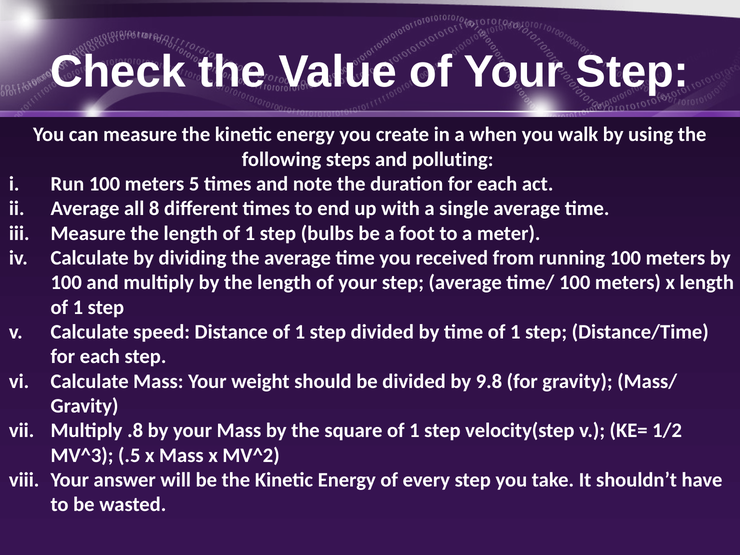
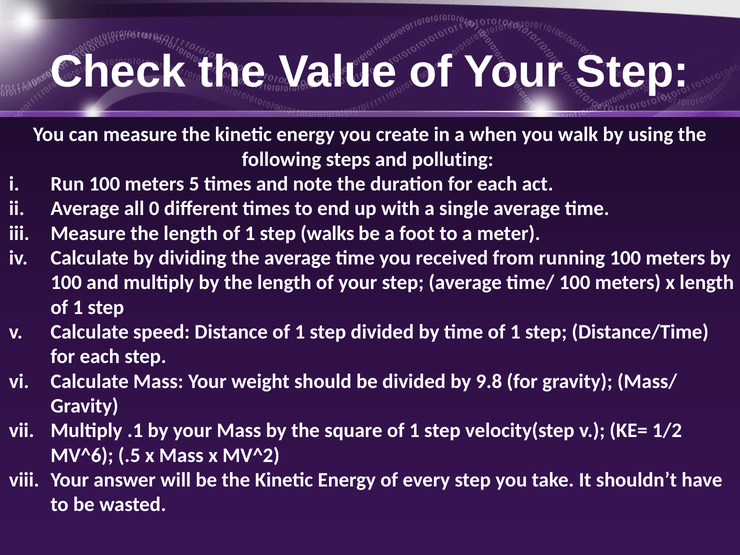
8: 8 -> 0 (154, 209)
bulbs: bulbs -> walks (327, 233)
.8: .8 -> .1 (135, 431)
MV^3: MV^3 -> MV^6 (82, 455)
